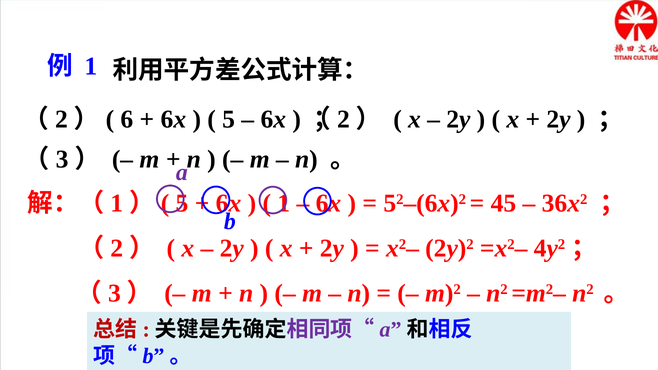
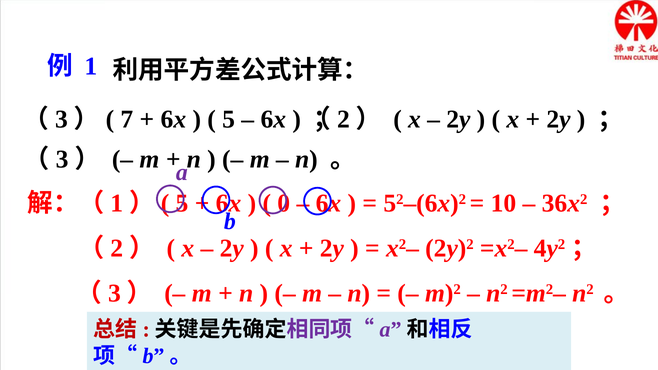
2: 2 -> 3 (61, 119)
6: 6 -> 7 (127, 119)
1: 1 -> 0 (284, 203)
45: 45 -> 10 (503, 203)
